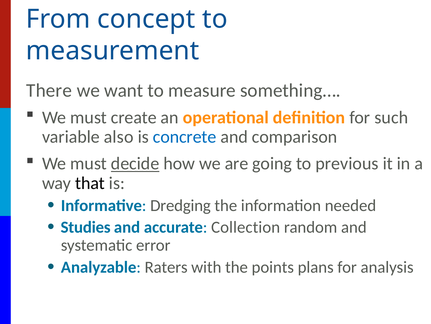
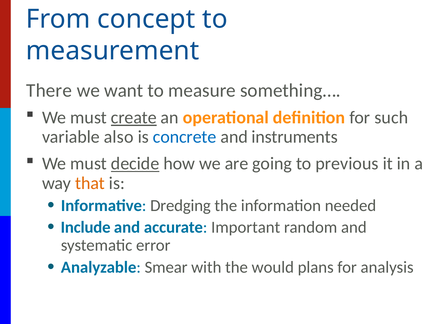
create underline: none -> present (134, 117)
comparison: comparison -> instruments (295, 137)
that colour: black -> orange (90, 183)
Studies: Studies -> Include (86, 227)
Collection: Collection -> Important (246, 227)
Raters: Raters -> Smear (166, 267)
points: points -> would (273, 267)
